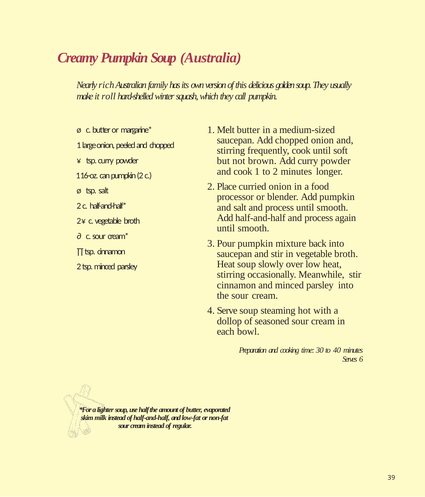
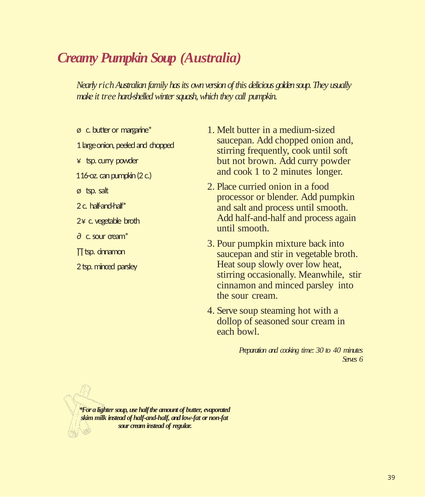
roll: roll -> tree (109, 96)
